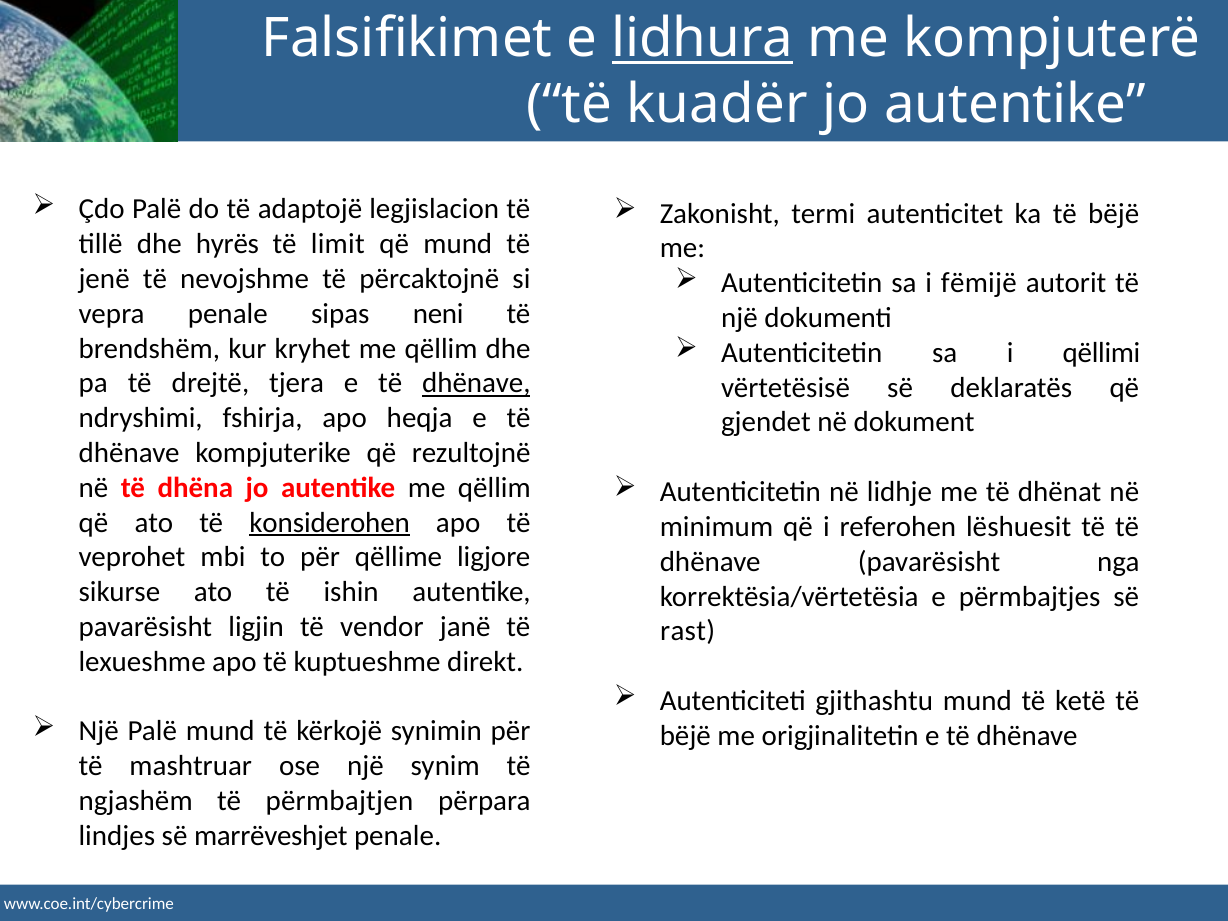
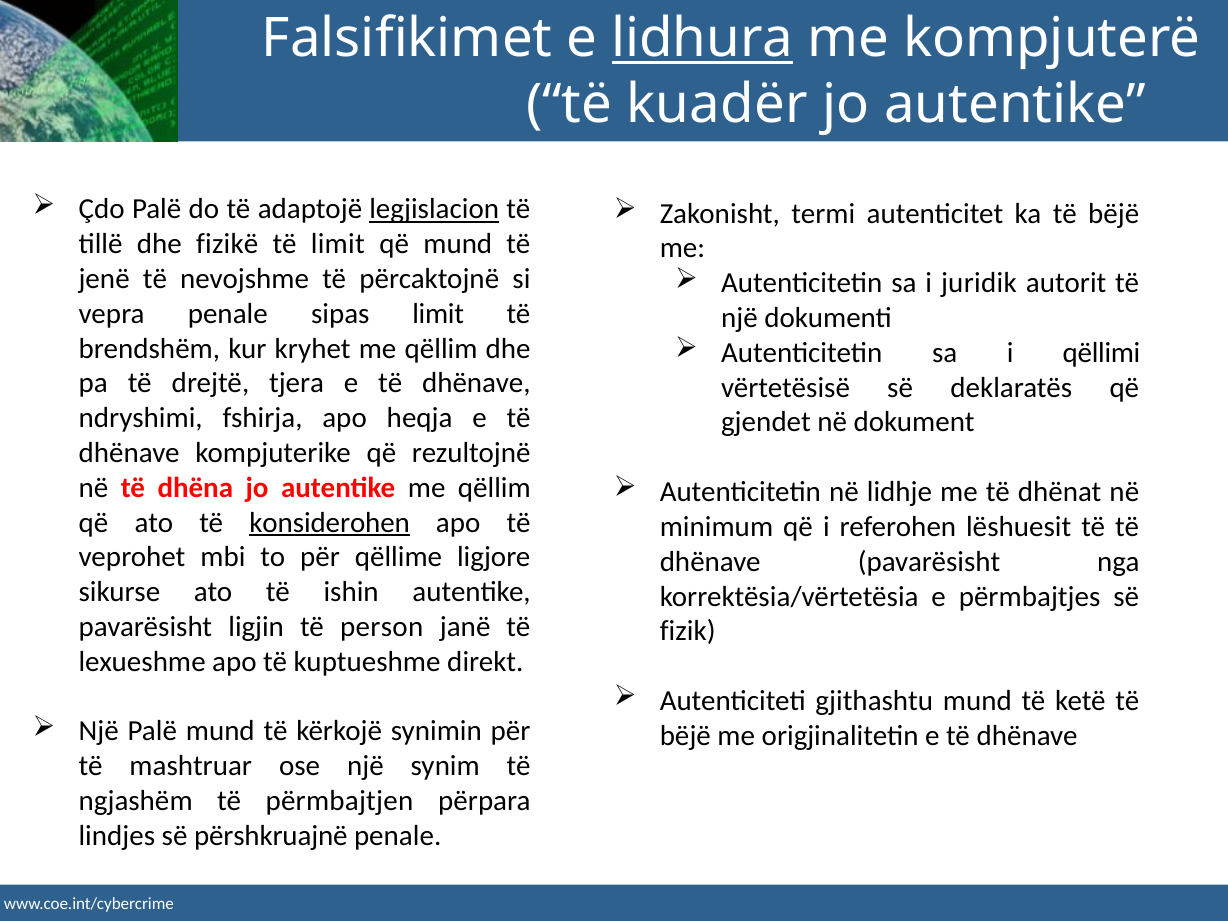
legjislacion underline: none -> present (434, 209)
hyrës: hyrës -> fizikë (227, 244)
fëmijë: fëmijë -> juridik (979, 283)
sipas neni: neni -> limit (438, 314)
dhënave underline: present -> none (476, 383)
vendor: vendor -> person (382, 627)
rast: rast -> fizik (688, 631)
marrëveshjet: marrëveshjet -> përshkruajnë (271, 836)
